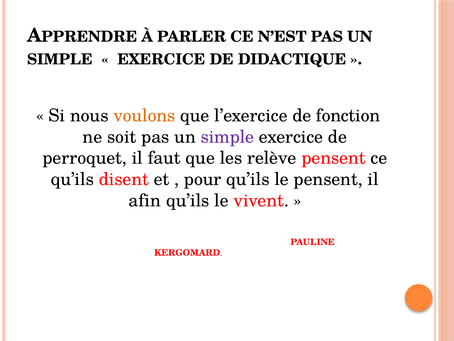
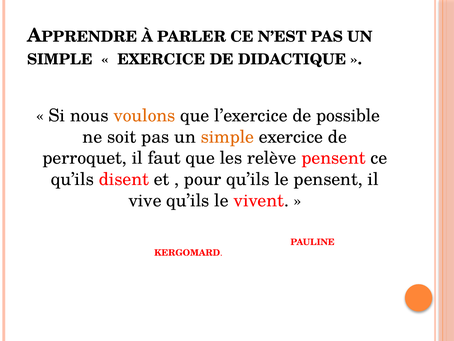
fonction: fonction -> possible (348, 115)
simple colour: purple -> orange (227, 137)
afin: afin -> vive (145, 200)
